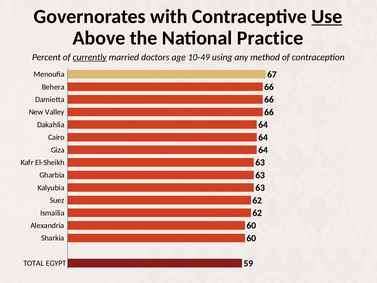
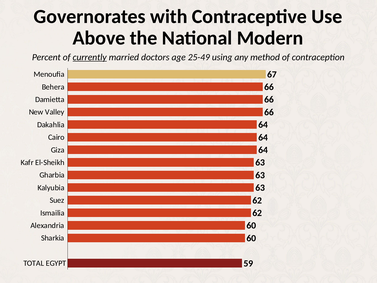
Use underline: present -> none (327, 16)
Practice: Practice -> Modern (270, 38)
10-49: 10-49 -> 25-49 (199, 57)
